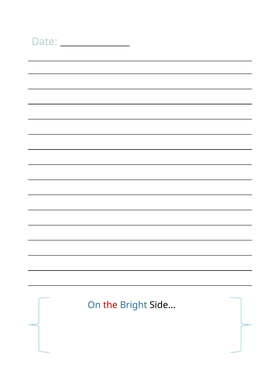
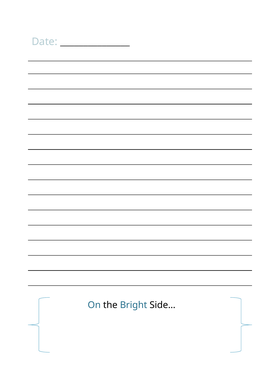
the colour: red -> black (110, 305)
